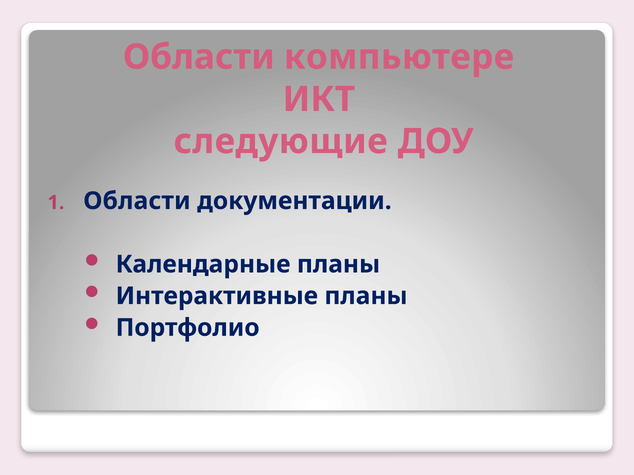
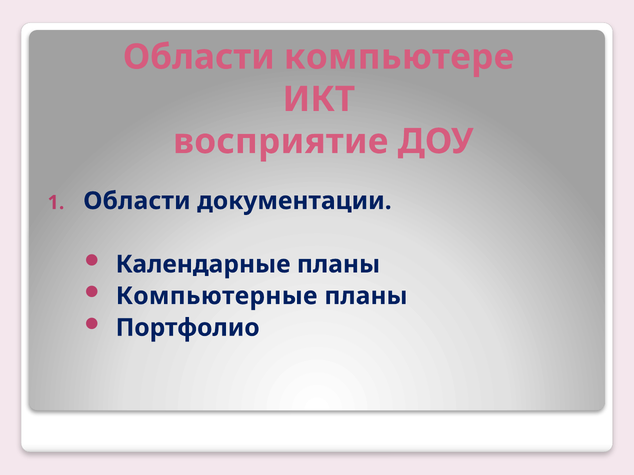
следующие: следующие -> восприятие (281, 142)
Интерактивные: Интерактивные -> Компьютерные (217, 296)
